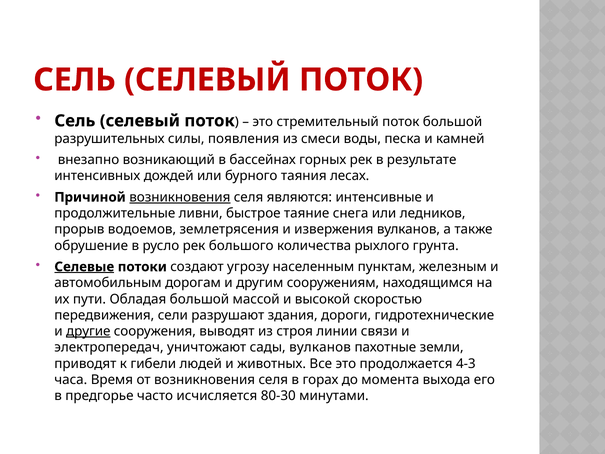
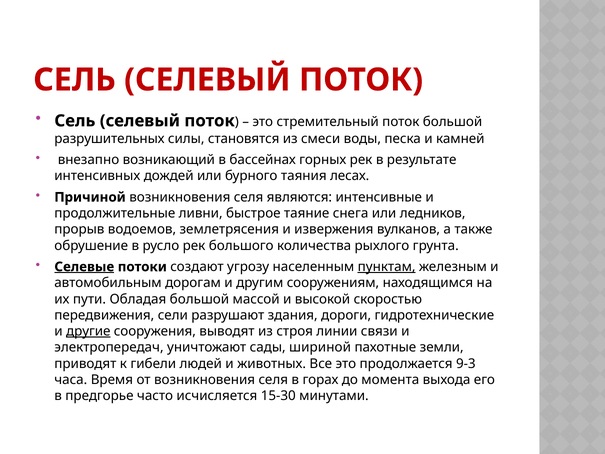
появления: появления -> становятся (244, 139)
возникновения underline: present -> none (180, 197)
пунктам underline: none -> present (387, 267)
сады вулканов: вулканов -> шириной (320, 347)
4-3: 4-3 -> 9-3 (466, 363)
80-30: 80-30 -> 15-30 (278, 396)
